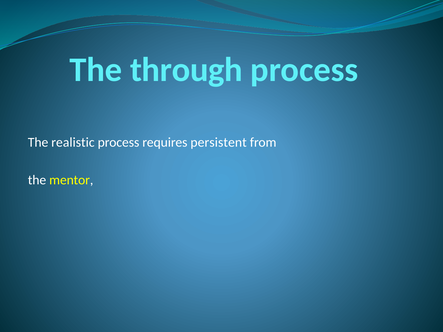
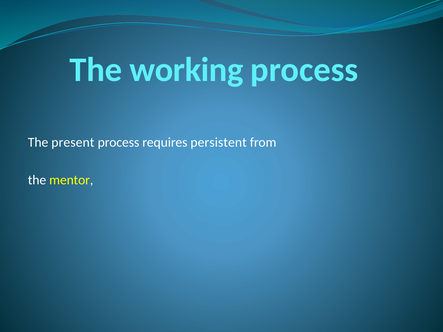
through: through -> working (186, 70)
realistic: realistic -> present (73, 142)
